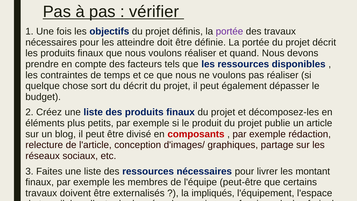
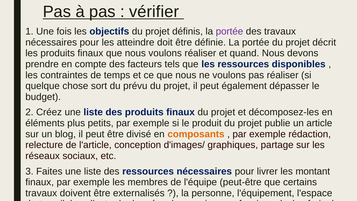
du décrit: décrit -> prévu (135, 86)
composants colour: red -> orange (196, 134)
impliqués: impliqués -> personne (213, 193)
